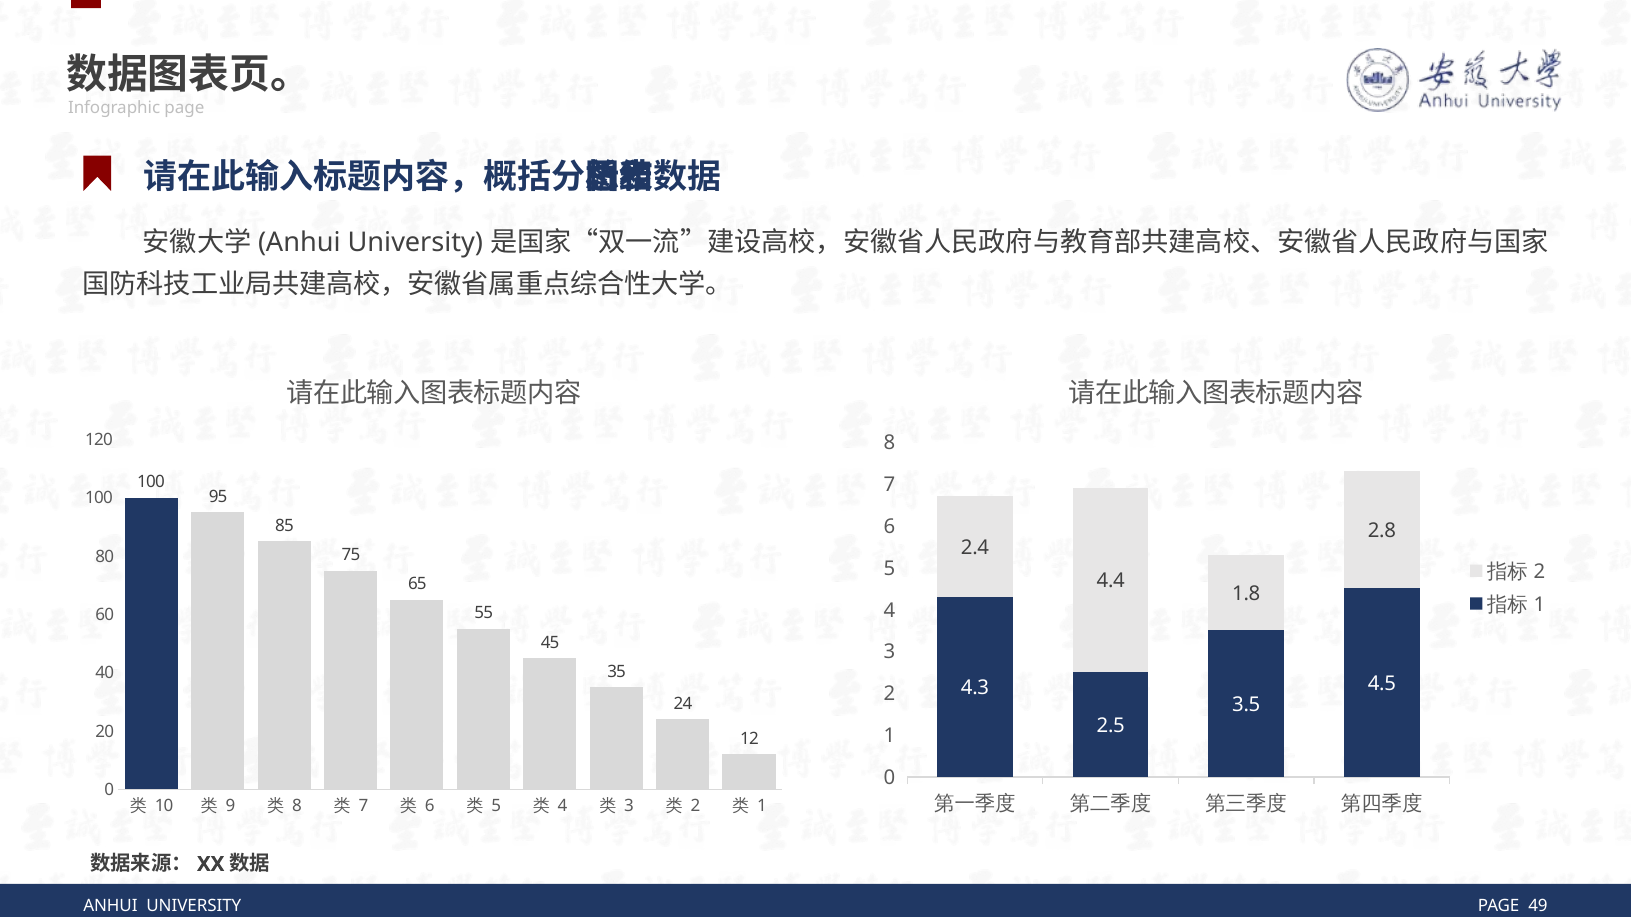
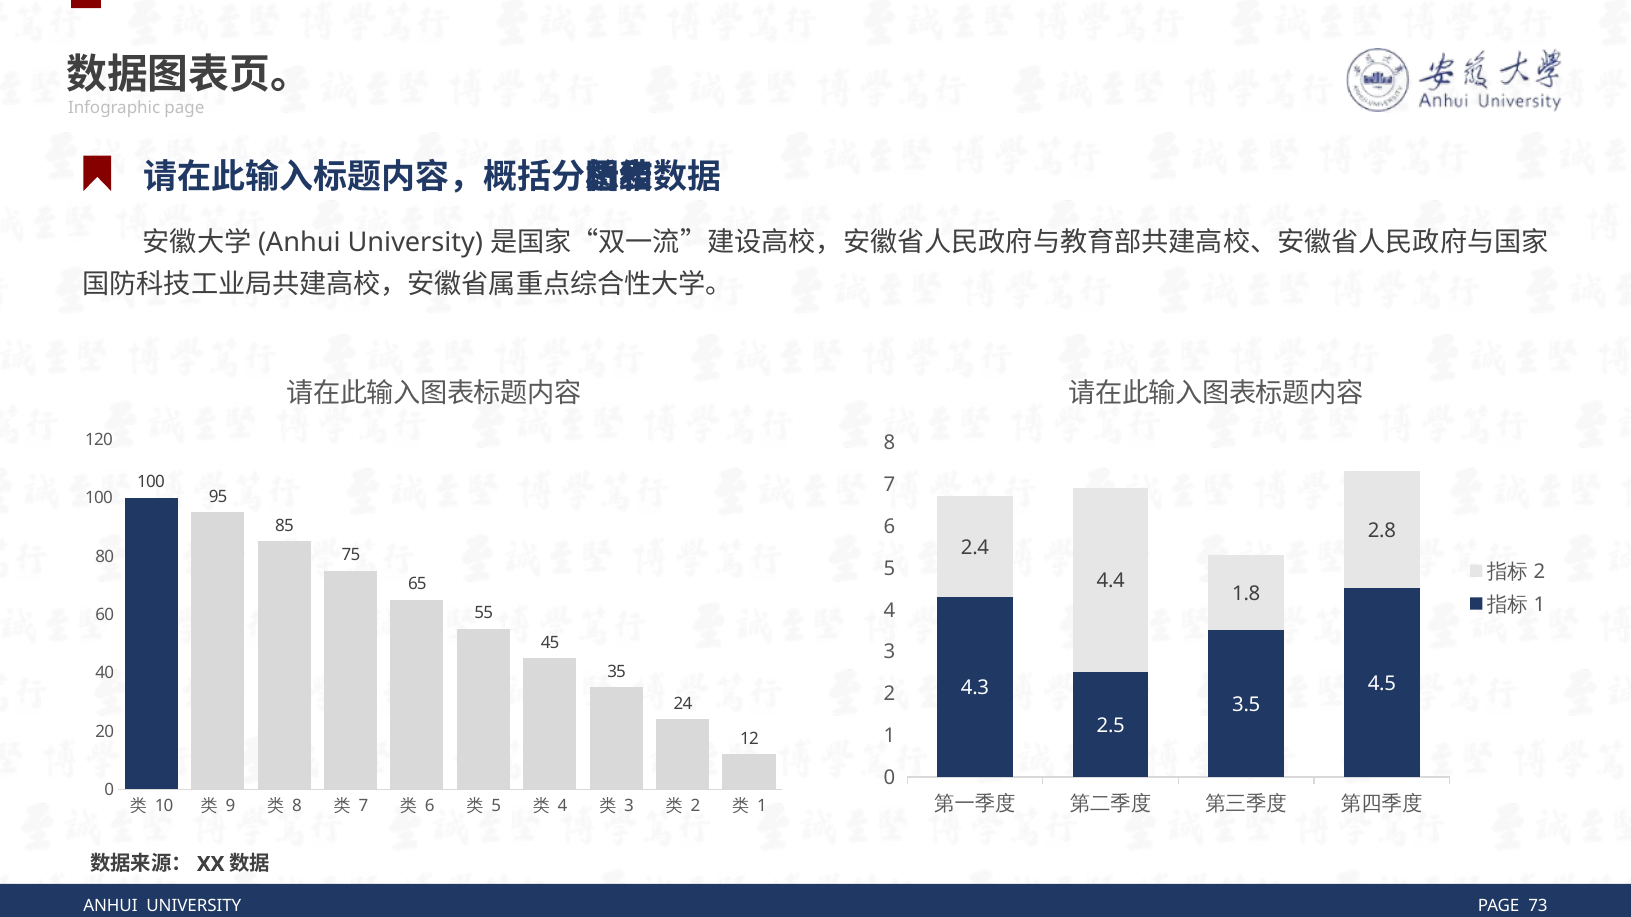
49: 49 -> 73 (1538, 907)
